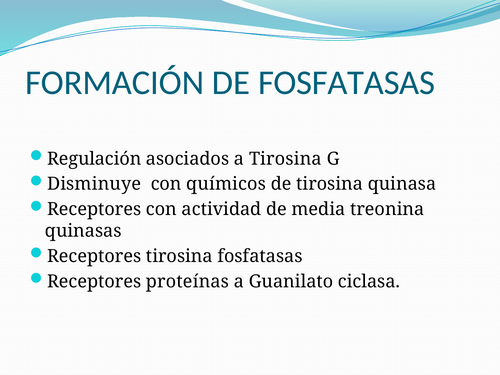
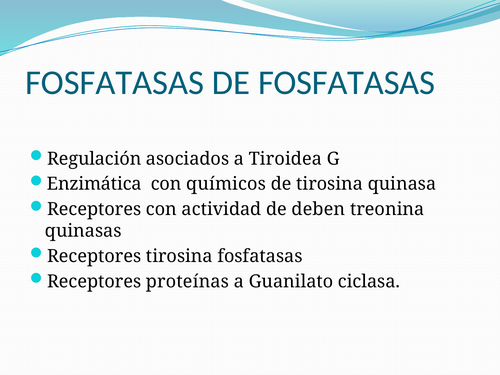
FORMACIÓN: FORMACIÓN -> FOSFATASAS (115, 83)
a Tirosina: Tirosina -> Tiroidea (285, 159)
Disminuye: Disminuye -> Enzimática (94, 184)
media: media -> deben (318, 209)
